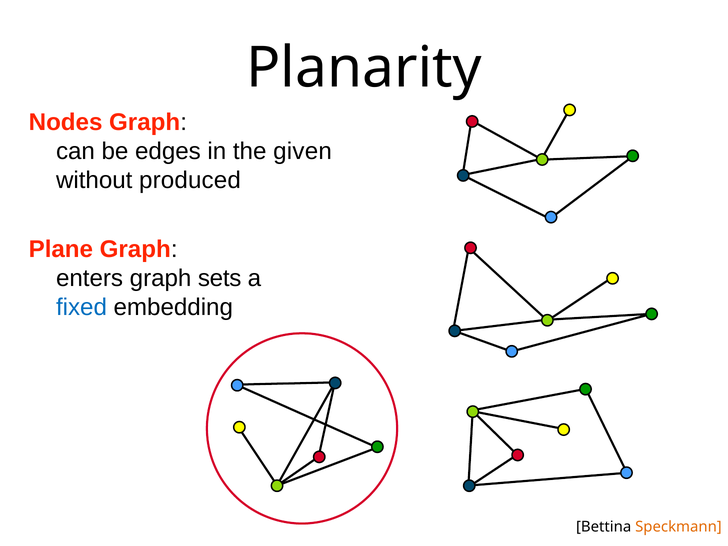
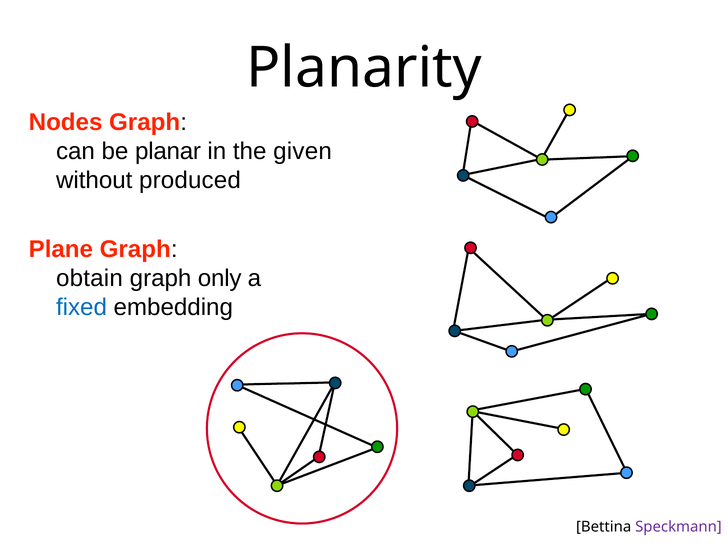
edges: edges -> planar (168, 151)
enters: enters -> obtain (89, 278)
sets: sets -> only (220, 278)
Speckmann colour: orange -> purple (678, 527)
